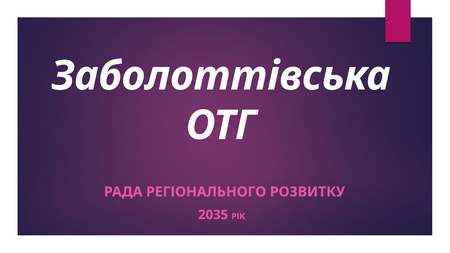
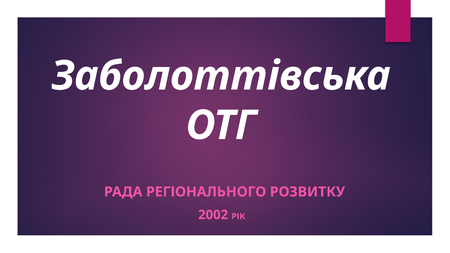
2035: 2035 -> 2002 (213, 215)
